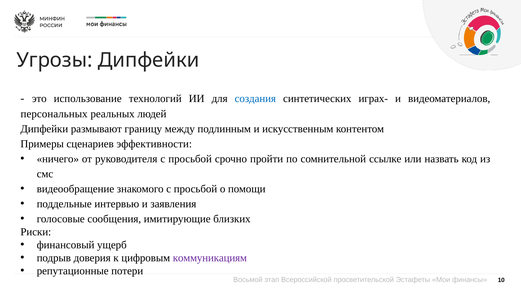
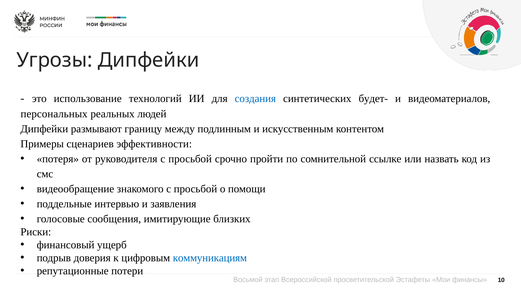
играх-: играх- -> будет- (373, 99)
ничего: ничего -> потеря (58, 159)
коммуникациям colour: purple -> blue (210, 258)
